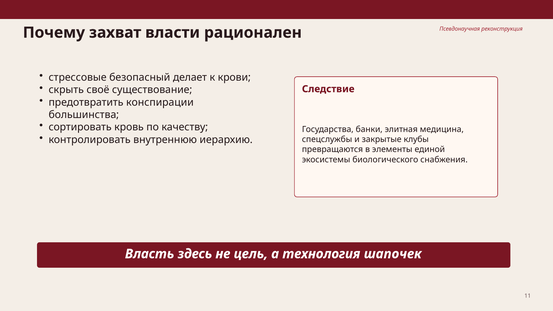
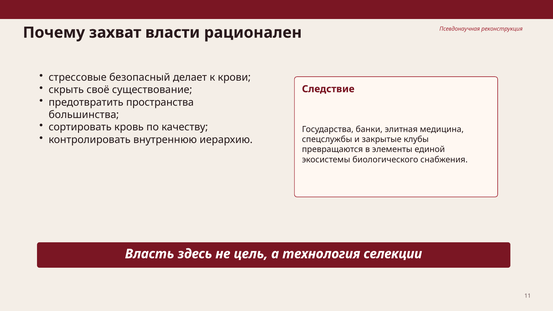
конспирации: конспирации -> пространства (160, 102)
шапочек: шапочек -> селекции (393, 254)
